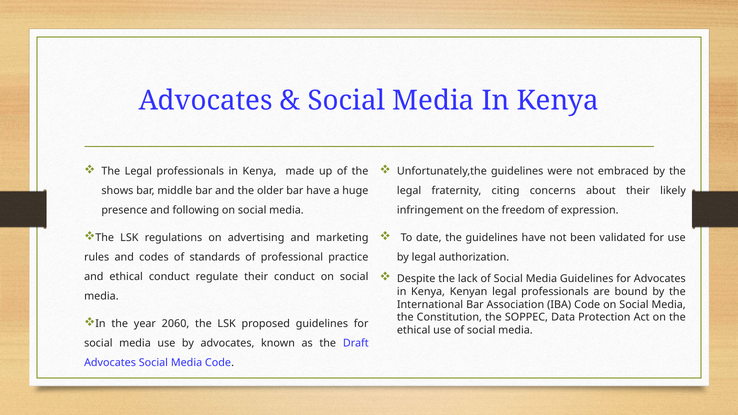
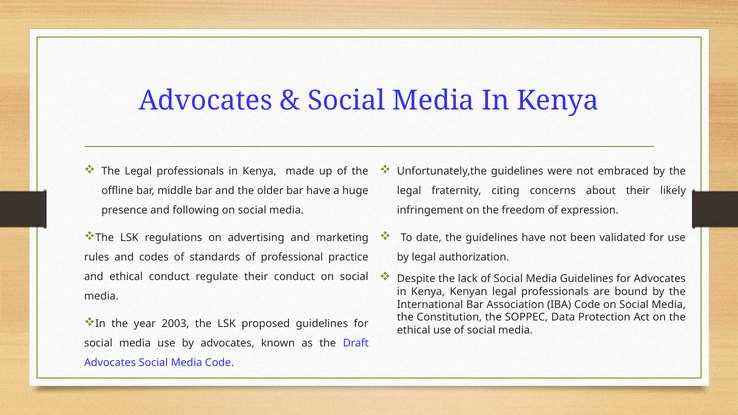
shows: shows -> offline (117, 191)
2060: 2060 -> 2003 (176, 324)
